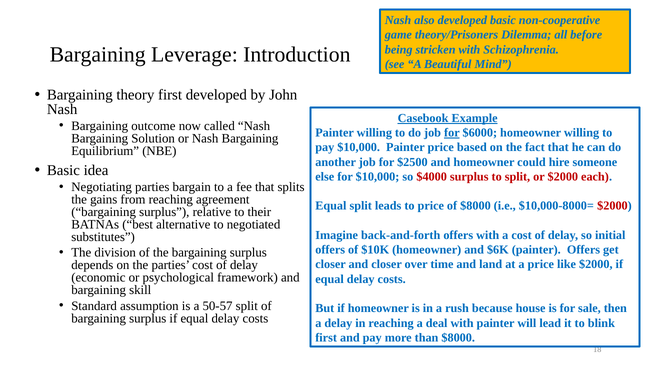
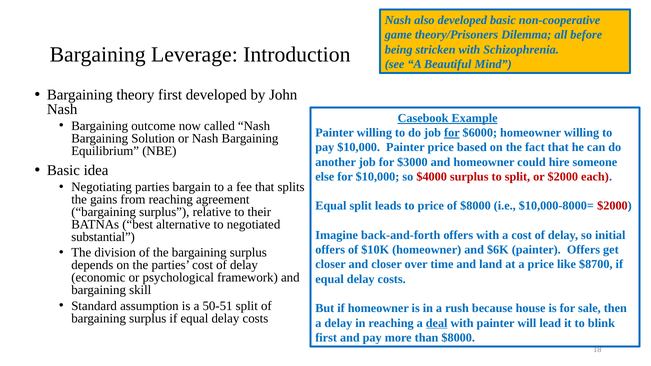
$2500: $2500 -> $3000 (412, 162)
substitutes: substitutes -> substantial (103, 237)
like $2000: $2000 -> $8700 (596, 265)
50-57: 50-57 -> 50-51 (218, 306)
deal underline: none -> present (437, 323)
